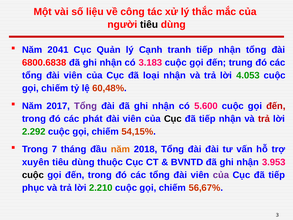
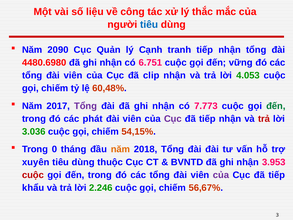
tiêu colour: black -> blue (149, 25)
2041: 2041 -> 2090 (58, 50)
6800.6838: 6800.6838 -> 4480.6980 (44, 63)
3.183: 3.183 -> 6.751 (150, 63)
trung: trung -> vững (241, 63)
loại: loại -> clip (151, 75)
5.600: 5.600 -> 7.773 (206, 106)
đến colour: red -> green (276, 106)
Cục colour: black -> purple (173, 119)
2.292: 2.292 -> 3.036 (34, 131)
7: 7 -> 0 (54, 149)
cuộc colour: black -> red (33, 175)
phục: phục -> khẩu (33, 188)
2.210: 2.210 -> 2.246 (101, 188)
